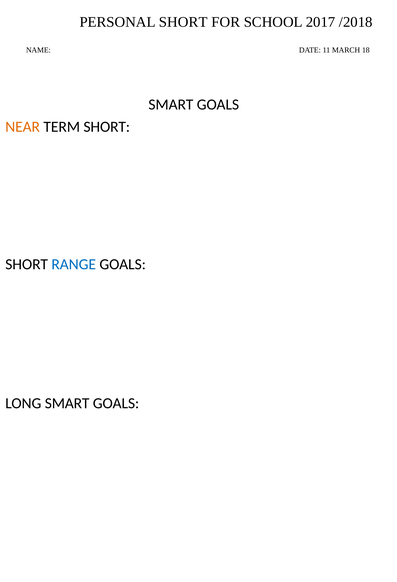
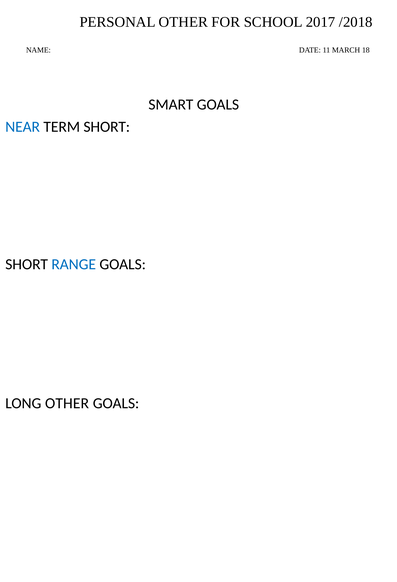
PERSONAL SHORT: SHORT -> OTHER (183, 22)
NEAR colour: orange -> blue (23, 127)
LONG SMART: SMART -> OTHER (67, 404)
